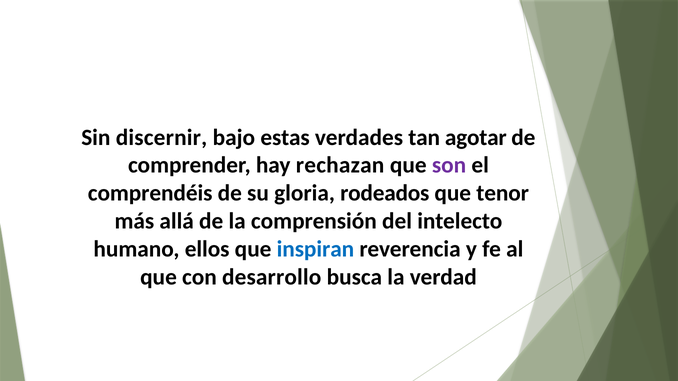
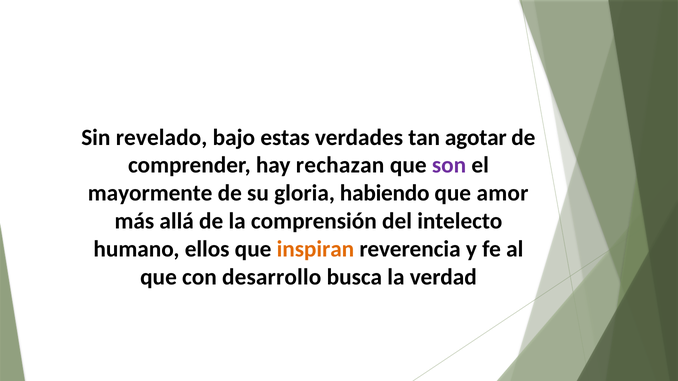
discernir: discernir -> revelado (162, 137)
comprendéis: comprendéis -> mayormente (150, 193)
rodeados: rodeados -> habiendo (385, 193)
tenor: tenor -> amor (503, 193)
inspiran colour: blue -> orange (315, 249)
